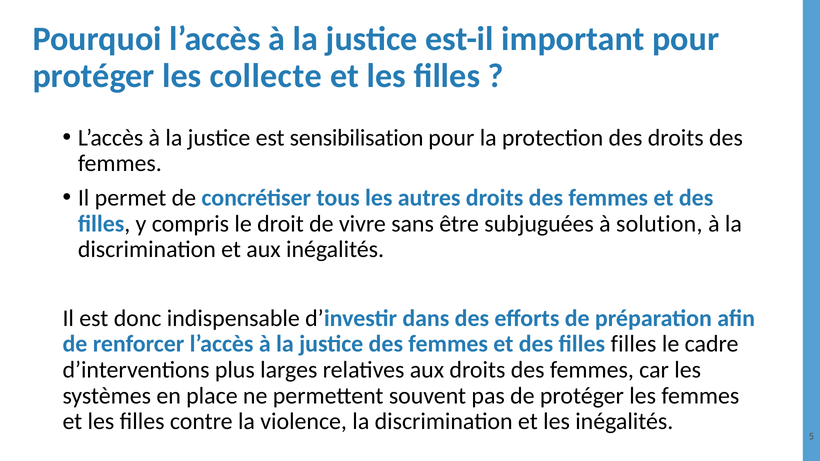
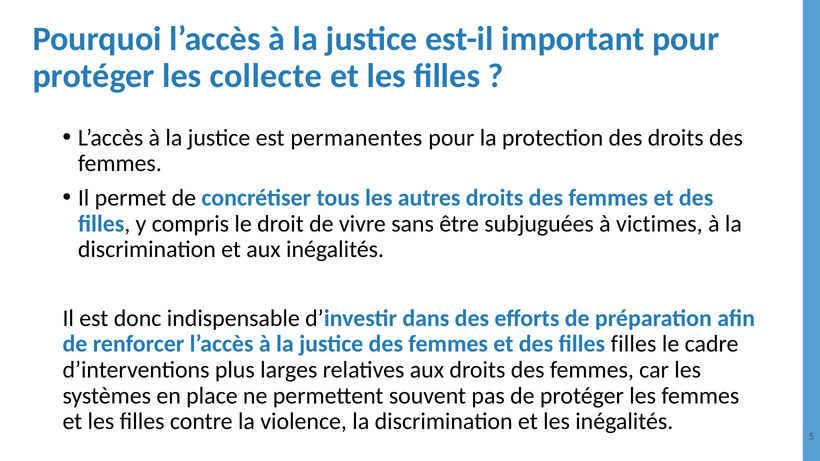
sensibilisation: sensibilisation -> permanentes (356, 138)
solution: solution -> victimes (659, 224)
